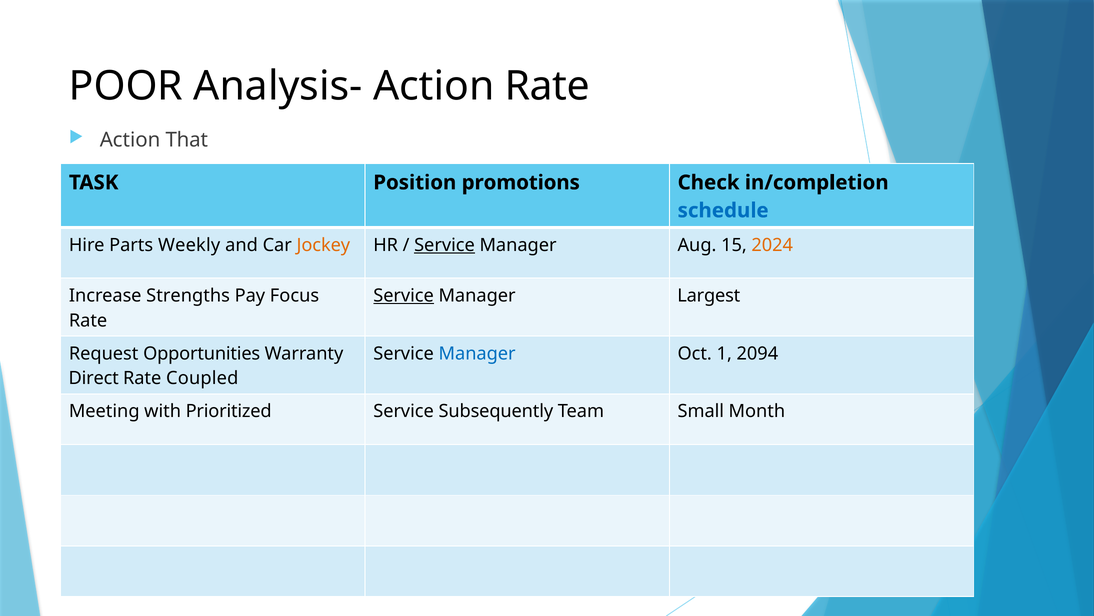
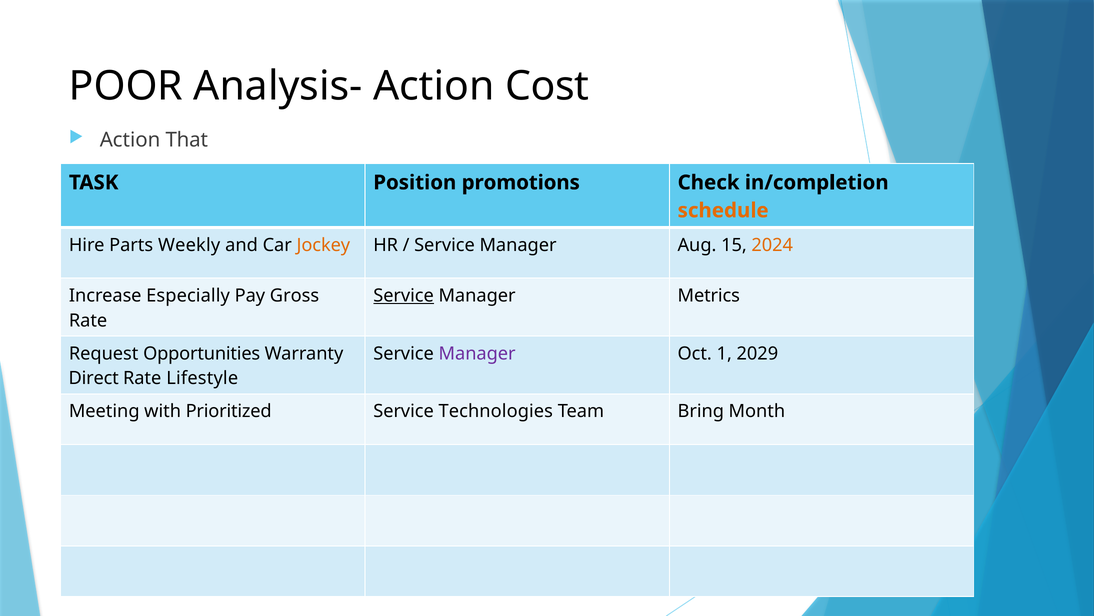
Action Rate: Rate -> Cost (547, 86)
schedule colour: blue -> orange (723, 210)
Service underline: present -> none (444, 245)
Strengths: Strengths -> Especially (188, 295)
Focus: Focus -> Gross (295, 295)
Largest: Largest -> Metrics (709, 295)
Manager colour: blue -> purple (477, 353)
2094: 2094 -> 2029 (757, 353)
Coupled: Coupled -> Lifestyle (202, 378)
Subsequently: Subsequently -> Technologies (496, 411)
Small: Small -> Bring (701, 411)
